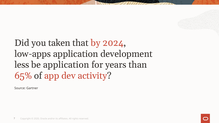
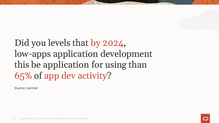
taken: taken -> levels (59, 43)
less: less -> this (22, 65)
years: years -> using (116, 65)
